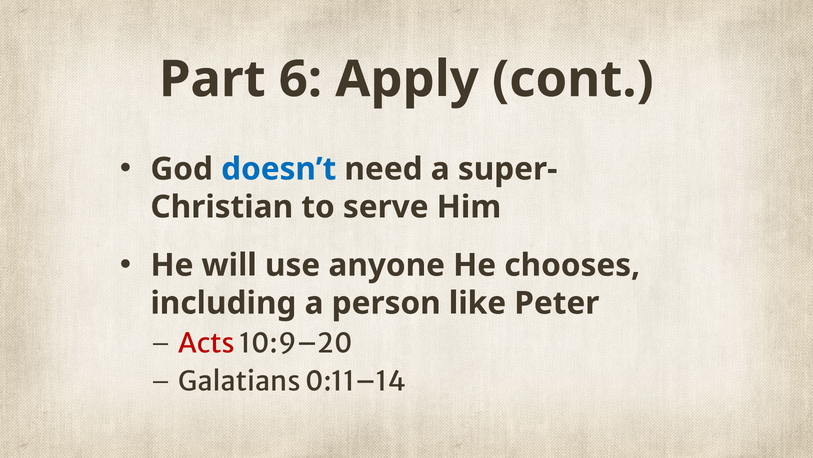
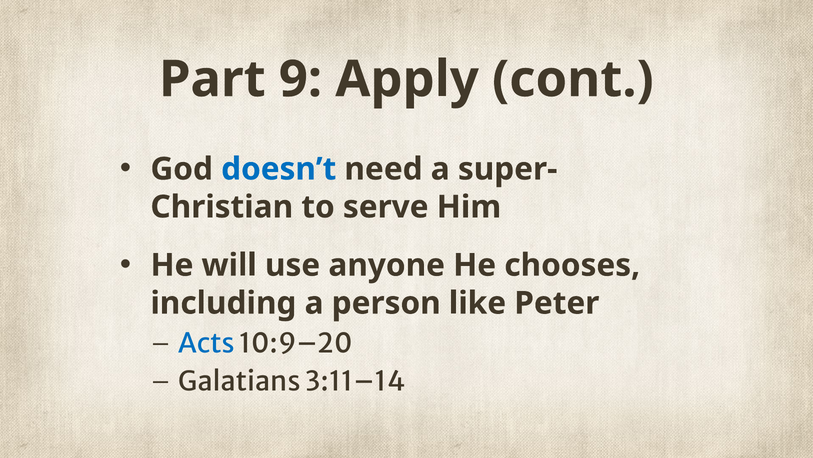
6: 6 -> 9 (300, 79)
Acts colour: red -> blue (207, 343)
0:11–14: 0:11–14 -> 3:11–14 (355, 381)
